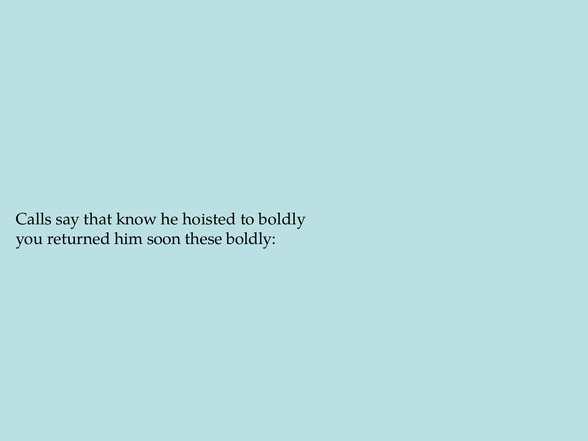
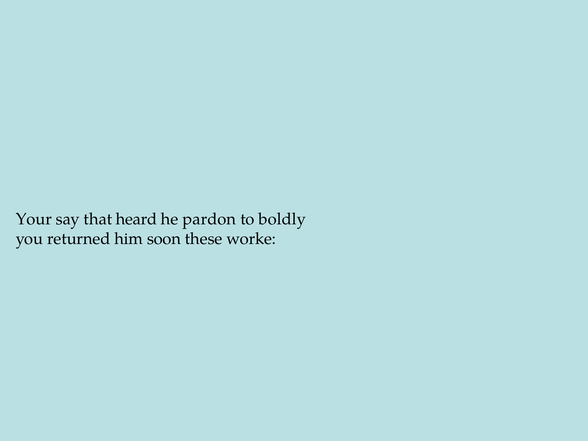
Calls: Calls -> Your (34, 219)
know: know -> heard (137, 219)
hoisted: hoisted -> pardon (209, 219)
these boldly: boldly -> worke (251, 239)
